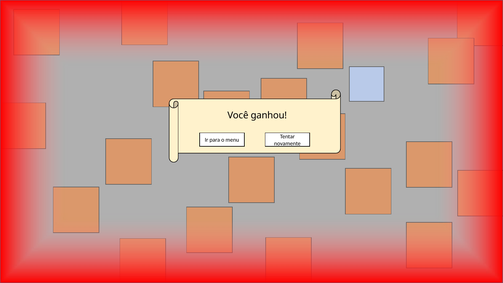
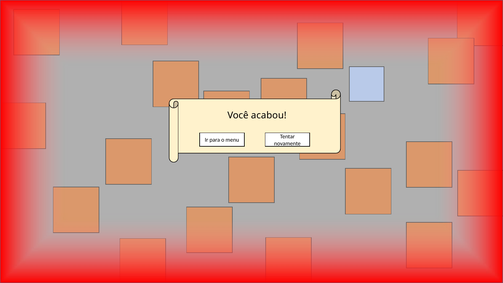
ganhou: ganhou -> acabou (269, 115)
